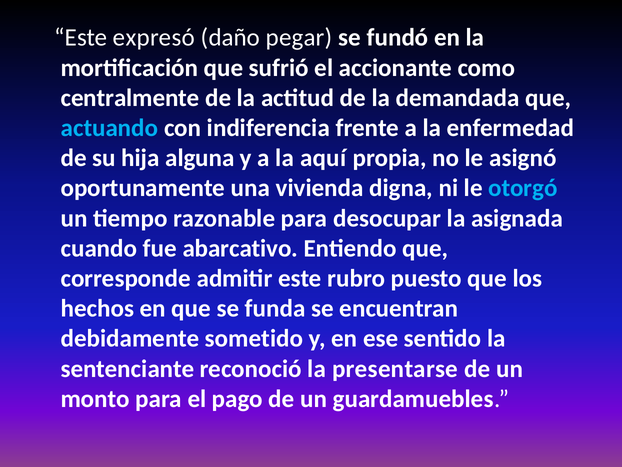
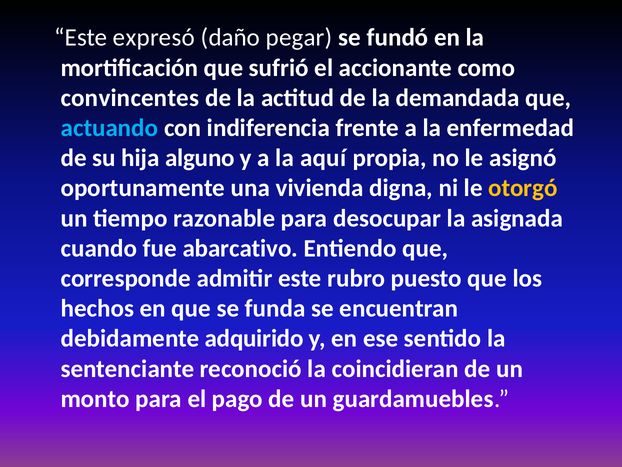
centralmente: centralmente -> convincentes (130, 98)
alguna: alguna -> alguno (200, 158)
otorgó colour: light blue -> yellow (523, 188)
sometido: sometido -> adquirido (254, 338)
presentarse: presentarse -> coincidieran (395, 368)
